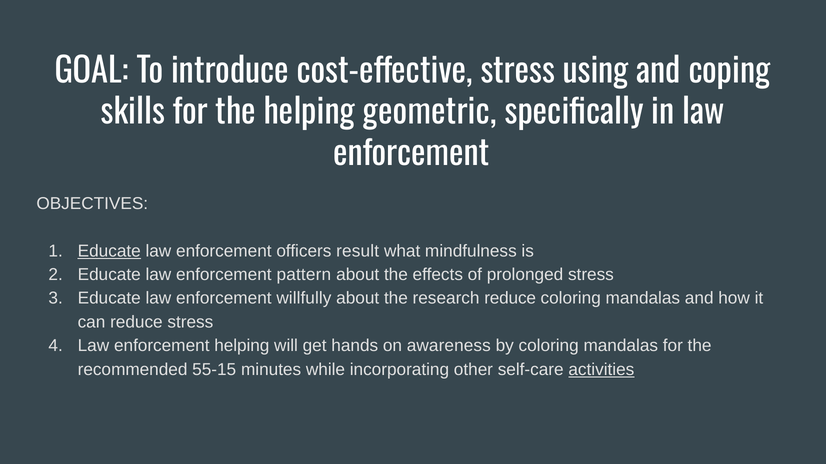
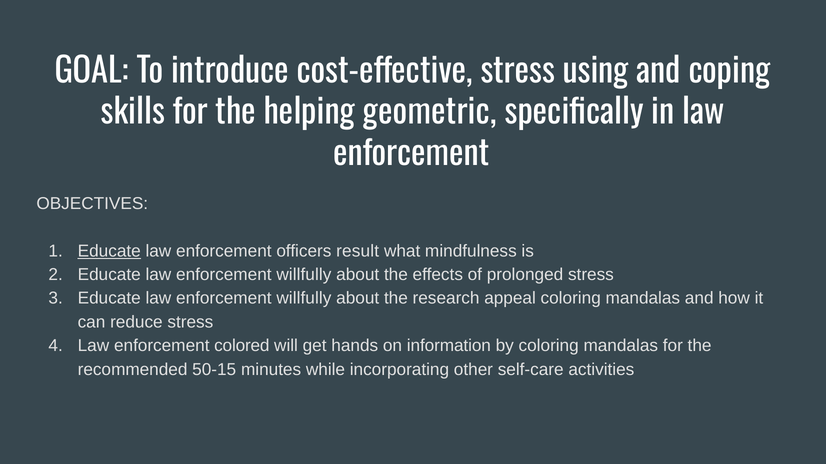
pattern: pattern -> willfully (304, 275)
research reduce: reduce -> appeal (510, 299)
enforcement helping: helping -> colored (242, 346)
awareness: awareness -> information (449, 346)
55-15: 55-15 -> 50-15 (214, 370)
activities underline: present -> none (601, 370)
